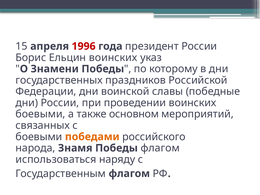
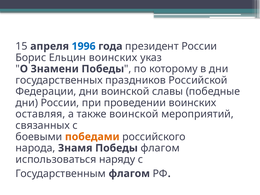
1996 colour: red -> blue (84, 46)
боевыми: боевыми -> оставляя (40, 114)
также основном: основном -> воинской (134, 114)
